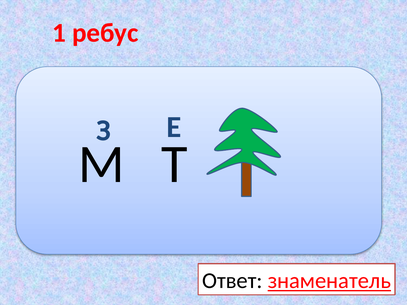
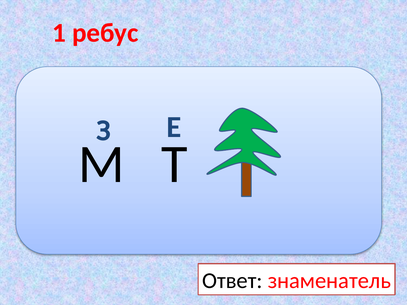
знаменатель underline: present -> none (329, 281)
